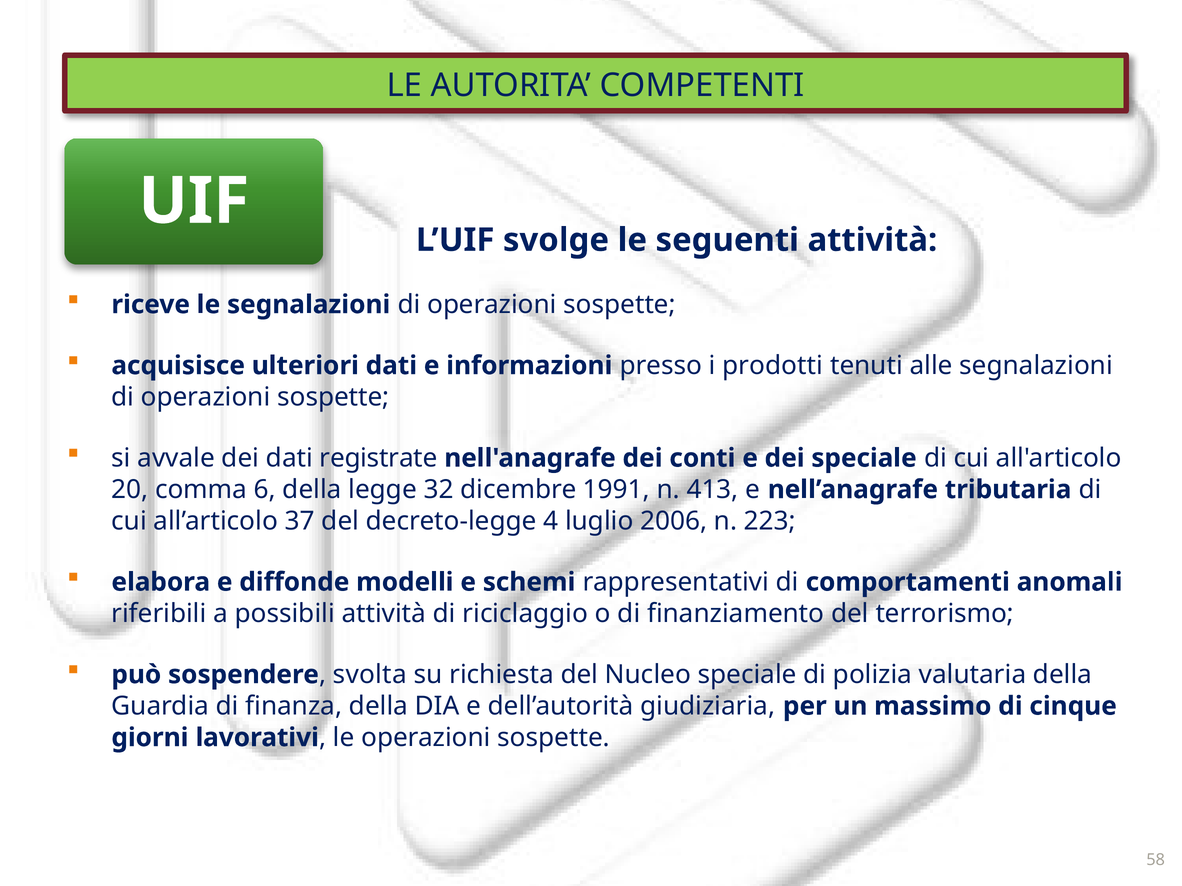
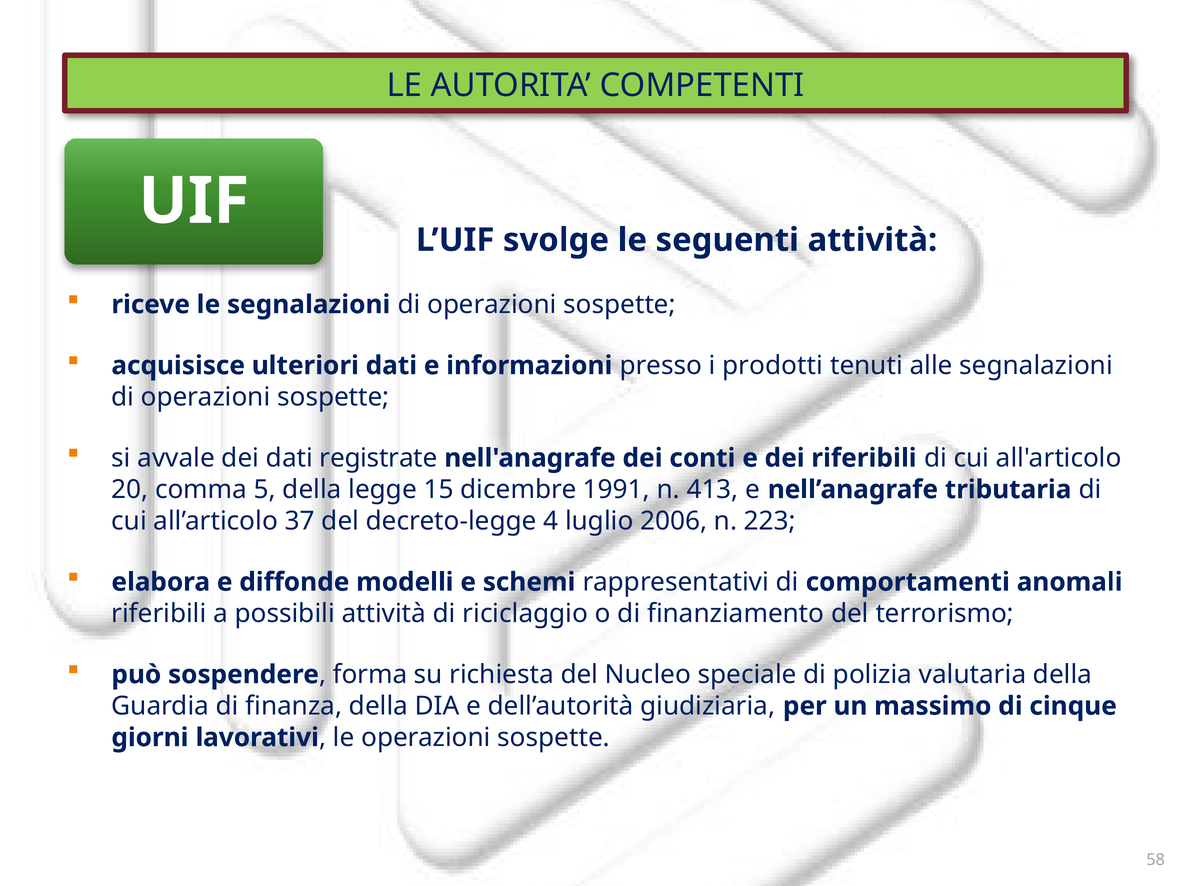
dei speciale: speciale -> riferibili (864, 458)
6: 6 -> 5 (265, 490)
32: 32 -> 15 (439, 490)
svolta: svolta -> forma (370, 675)
